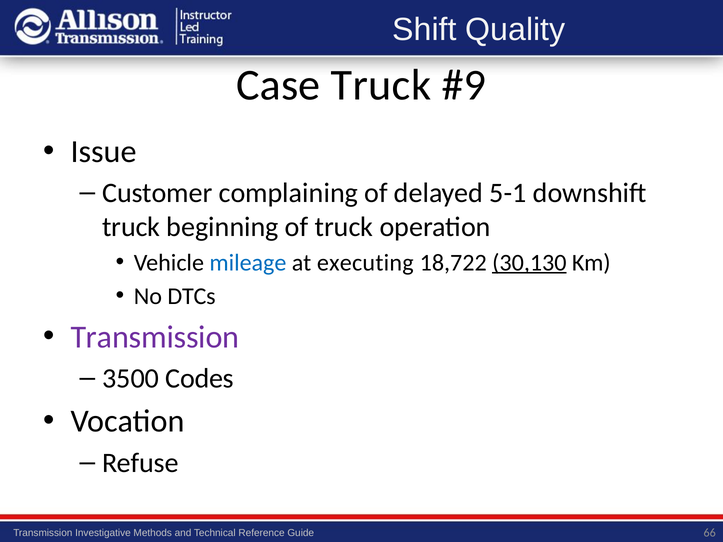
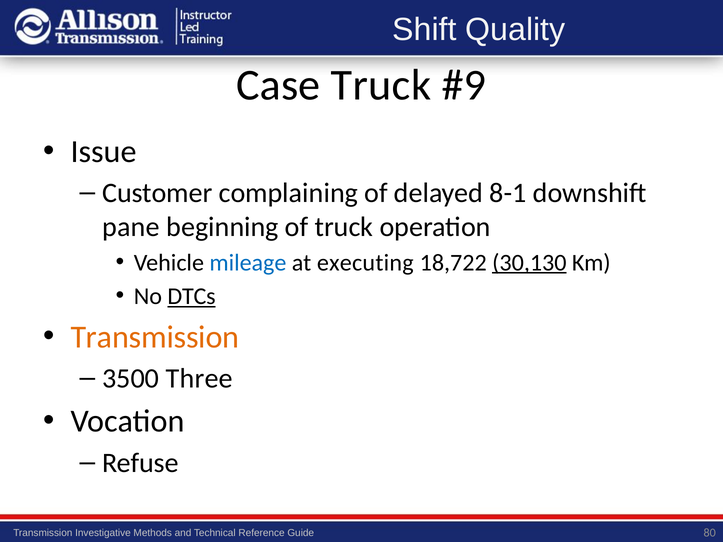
5-1: 5-1 -> 8-1 (508, 193)
truck: truck -> pane (131, 227)
DTCs underline: none -> present (192, 296)
Transmission colour: purple -> orange (155, 337)
Codes: Codes -> Three (199, 379)
66: 66 -> 80 (710, 533)
